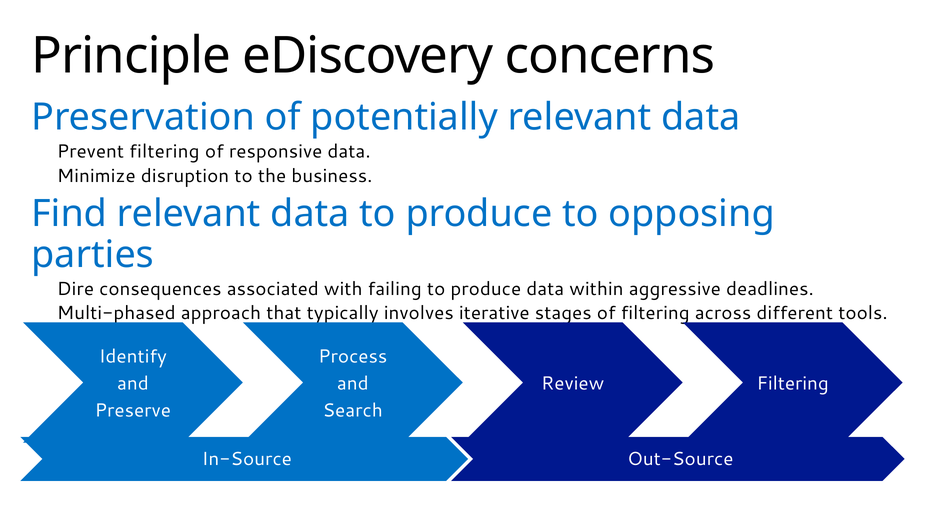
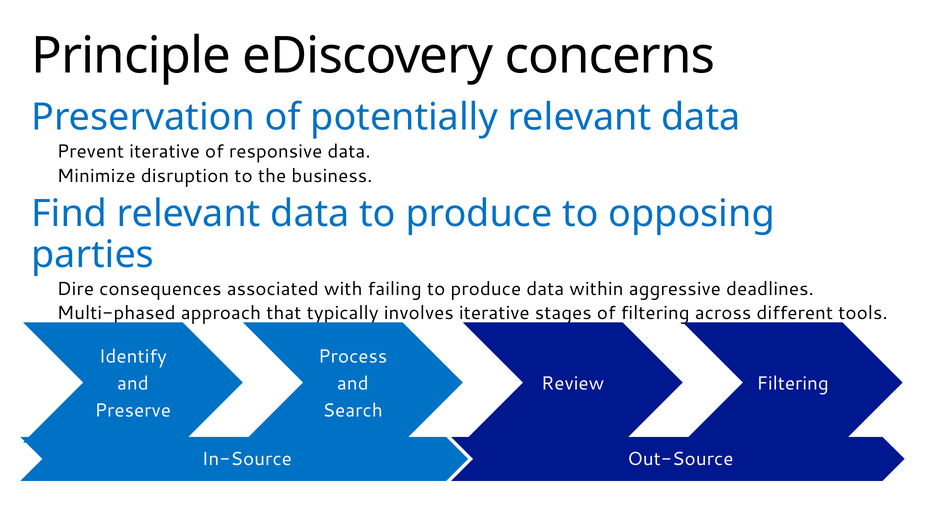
Prevent filtering: filtering -> iterative (165, 152)
